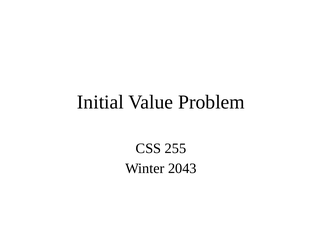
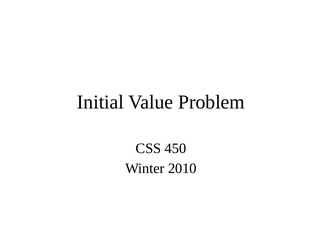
255: 255 -> 450 (175, 148)
2043: 2043 -> 2010 (182, 168)
